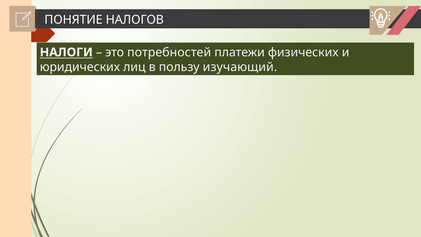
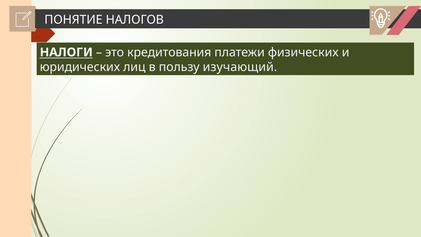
потребностей: потребностей -> кредитования (169, 52)
